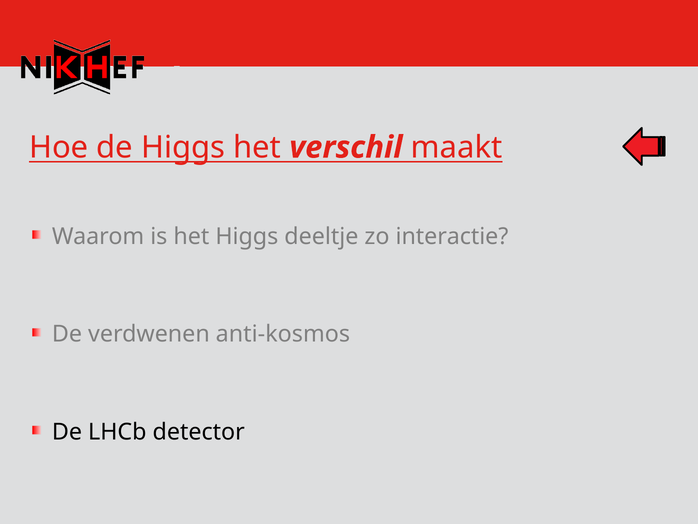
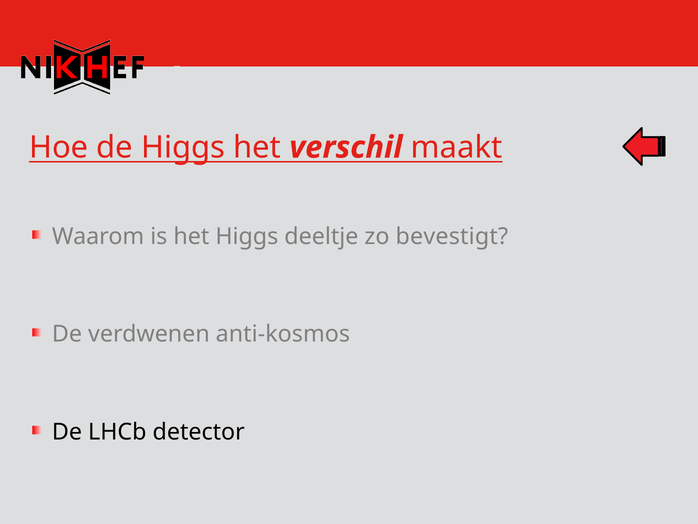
interactie: interactie -> bevestigt (452, 236)
